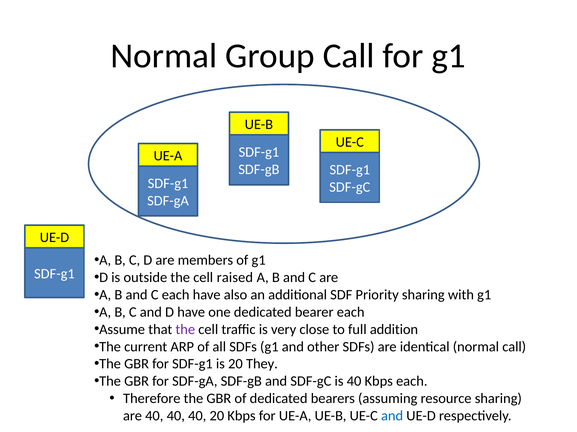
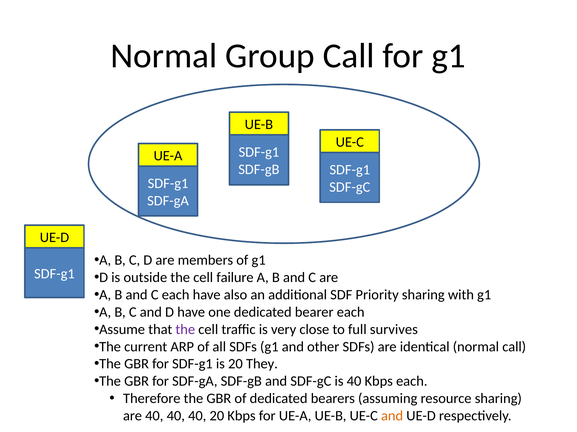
raised: raised -> failure (235, 278)
addition: addition -> survives (394, 330)
and colour: blue -> orange (392, 416)
